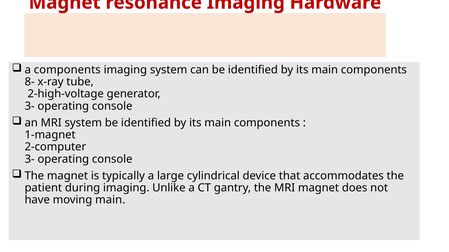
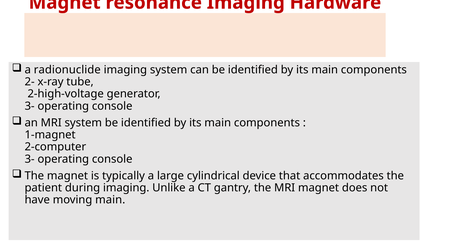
a components: components -> radionuclide (67, 70)
8-: 8- -> 2- (30, 82)
